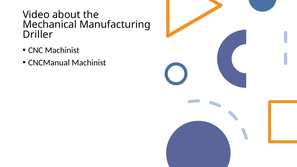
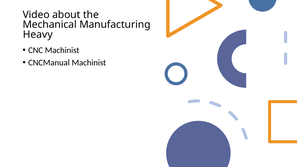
Driller: Driller -> Heavy (38, 35)
